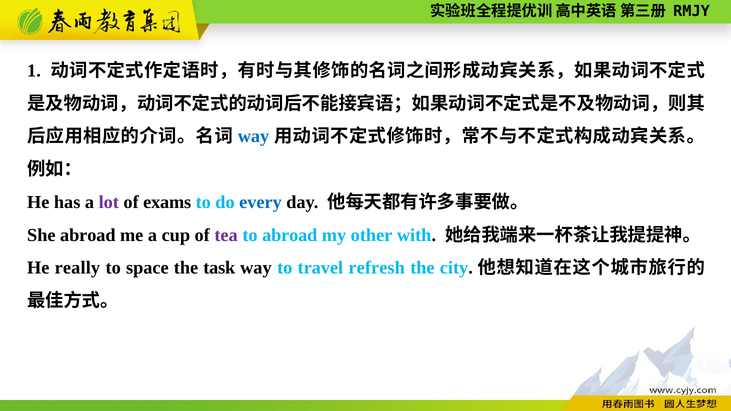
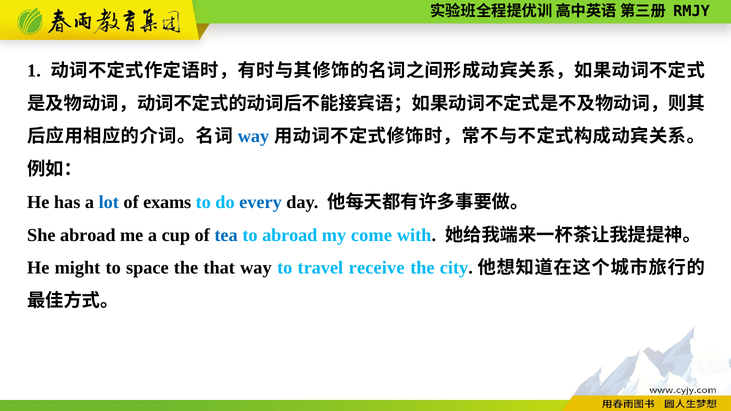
lot colour: purple -> blue (109, 202)
tea colour: purple -> blue (226, 235)
other: other -> come (371, 235)
really: really -> might (77, 268)
task: task -> that (219, 268)
refresh: refresh -> receive (377, 268)
